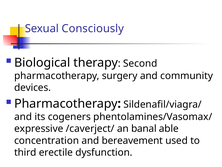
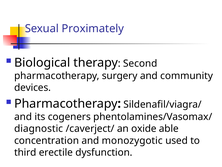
Consciously: Consciously -> Proximately (93, 29)
expressive: expressive -> diagnostic (39, 128)
banal: banal -> oxide (144, 128)
bereavement: bereavement -> monozygotic (132, 140)
